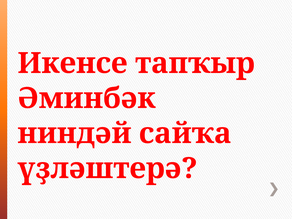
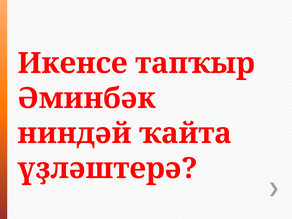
сайҡа: сайҡа -> ҡайта (185, 133)
